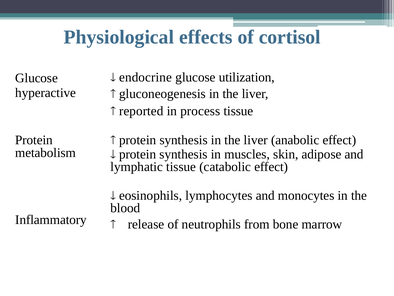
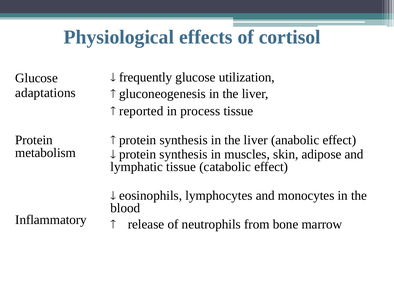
endocrine: endocrine -> frequently (146, 77)
hyperactive: hyperactive -> adaptations (46, 93)
